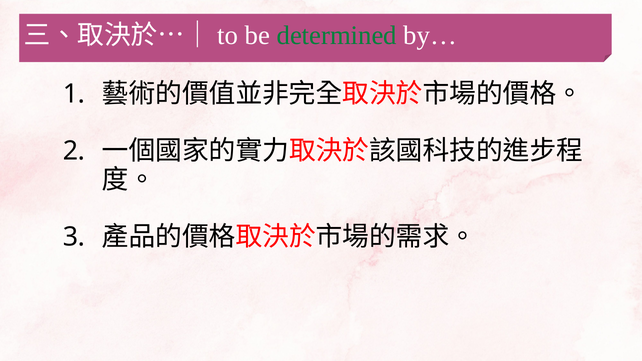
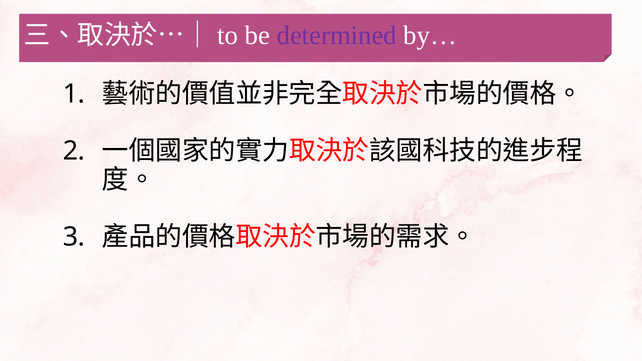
determined colour: green -> purple (337, 35)
